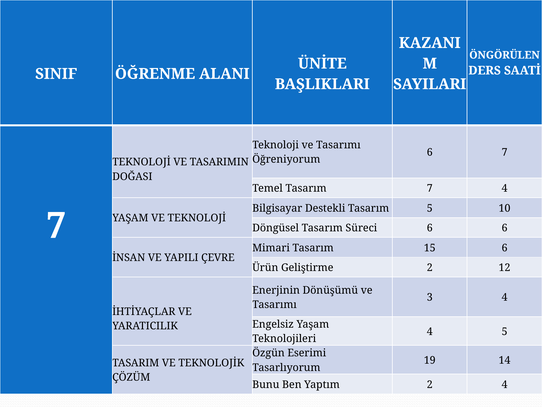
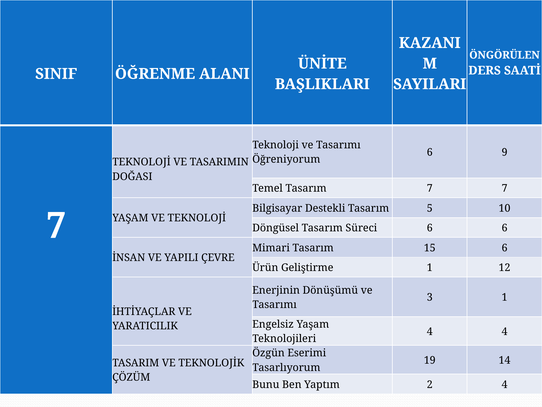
6 7: 7 -> 9 (505, 152)
7 4: 4 -> 7 (505, 188)
Geliştirme 2: 2 -> 1 (430, 267)
3 4: 4 -> 1 (505, 297)
4 5: 5 -> 4 (505, 331)
